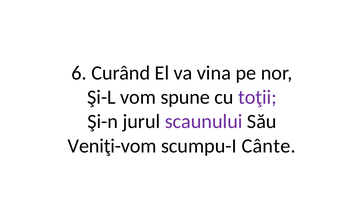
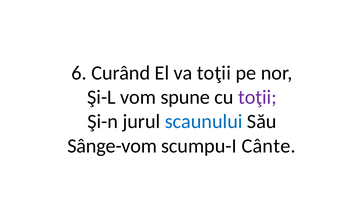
va vina: vina -> toţii (214, 73)
scaunului colour: purple -> blue (204, 121)
Veniţi-vom: Veniţi-vom -> Sânge-vom (112, 146)
